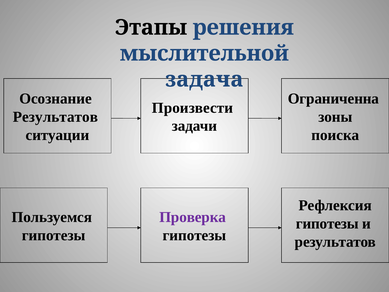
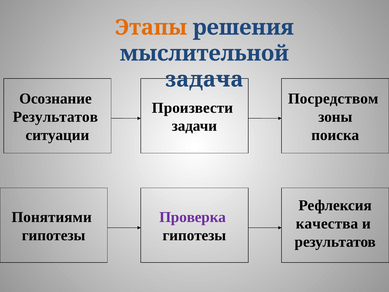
Этапы colour: black -> orange (151, 27)
Ограниченна: Ограниченна -> Посредством (333, 99)
Пользуемся: Пользуемся -> Понятиями (52, 217)
гипотезы: гипотезы -> качества (327, 223)
